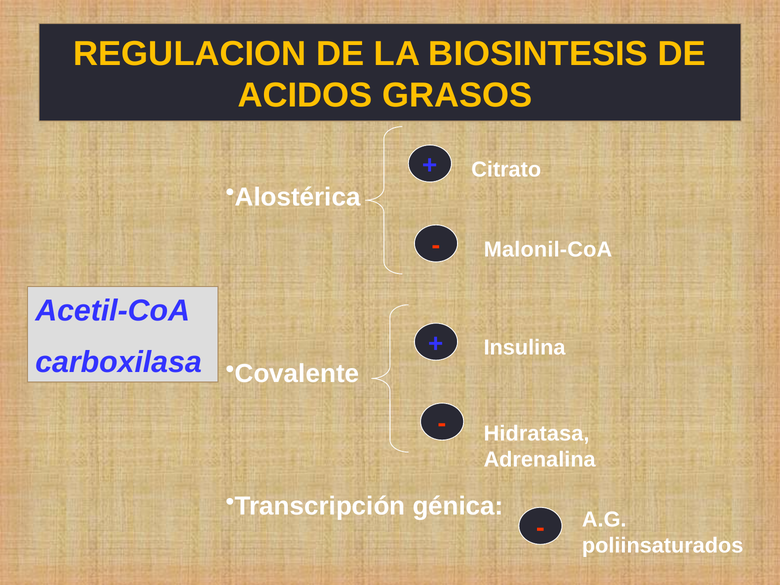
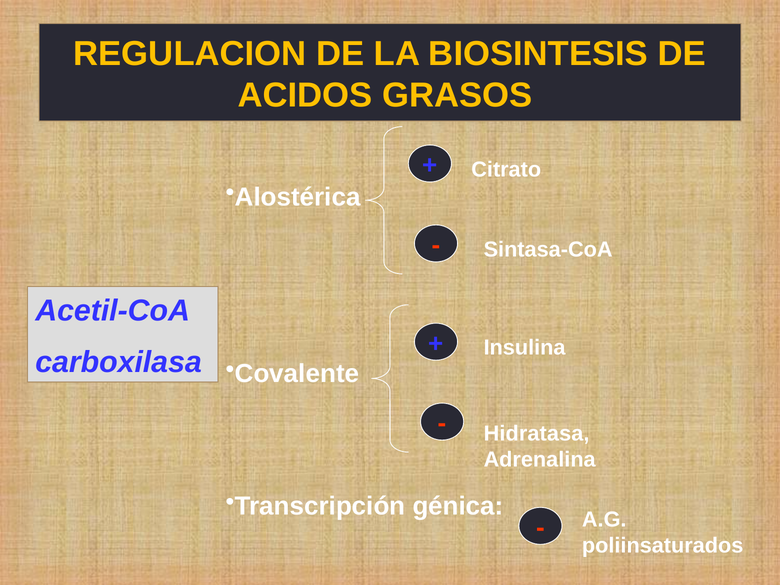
Malonil-CoA: Malonil-CoA -> Sintasa-CoA (548, 249)
